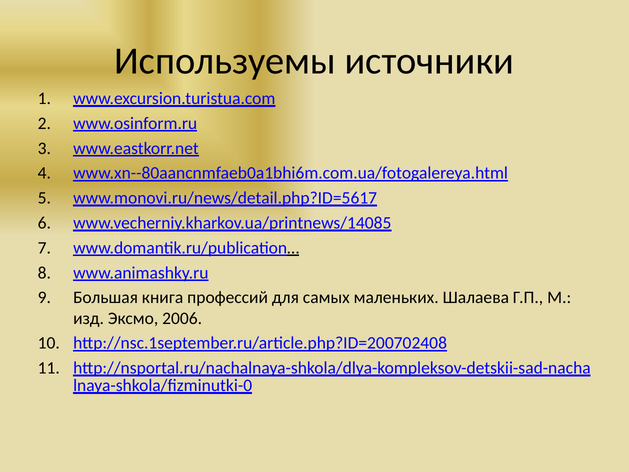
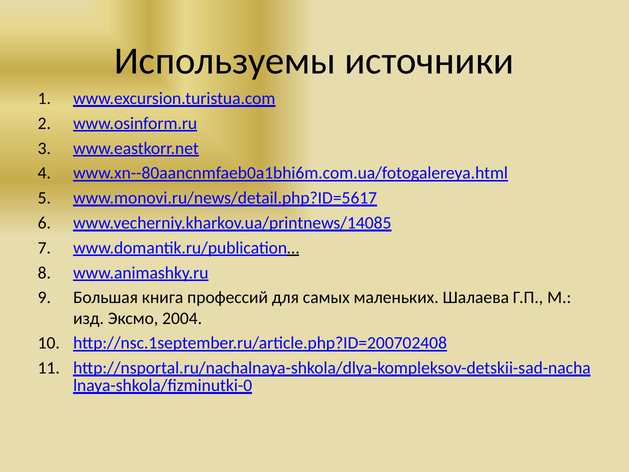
2006: 2006 -> 2004 (182, 318)
